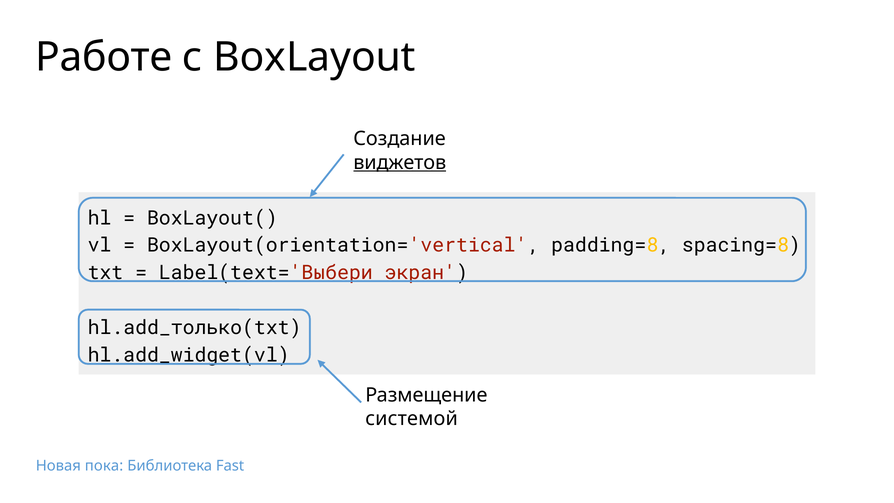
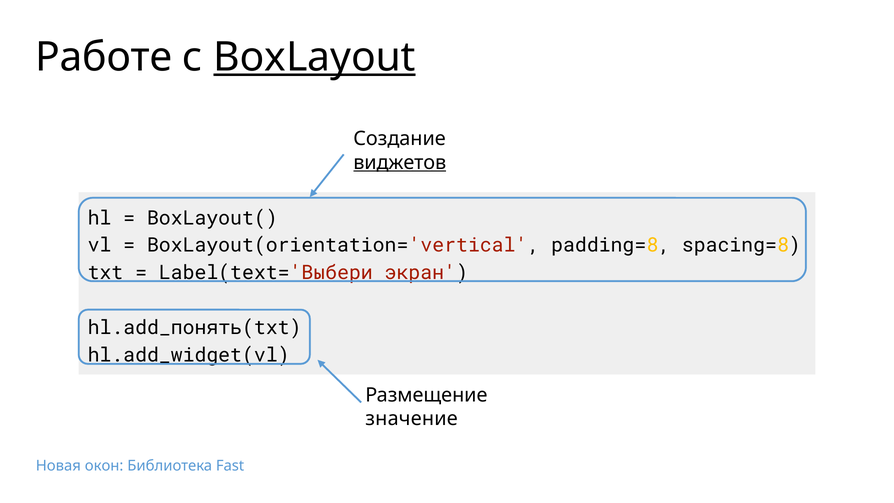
BoxLayout underline: none -> present (315, 57)
hl.add_только(txt: hl.add_только(txt -> hl.add_понять(txt (195, 328)
системой: системой -> значение (412, 419)
пока: пока -> окон (104, 466)
